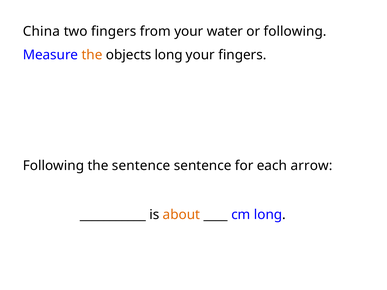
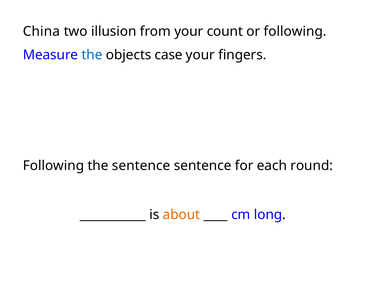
two fingers: fingers -> illusion (114, 31)
water: water -> count (225, 31)
the colour: orange -> blue (92, 55)
objects long: long -> case (169, 55)
arrow: arrow -> round (312, 166)
